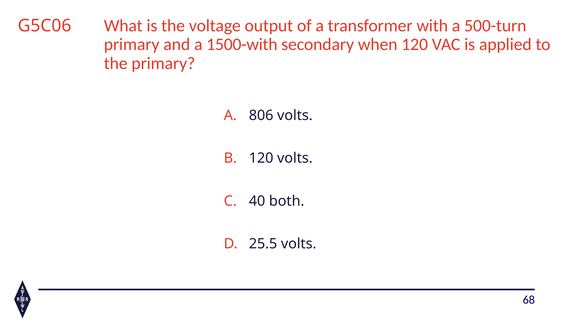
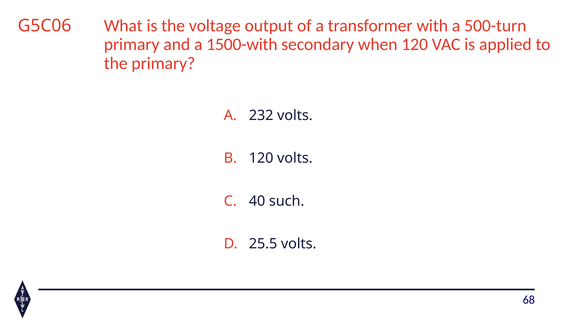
806: 806 -> 232 (261, 115)
both: both -> such (287, 201)
